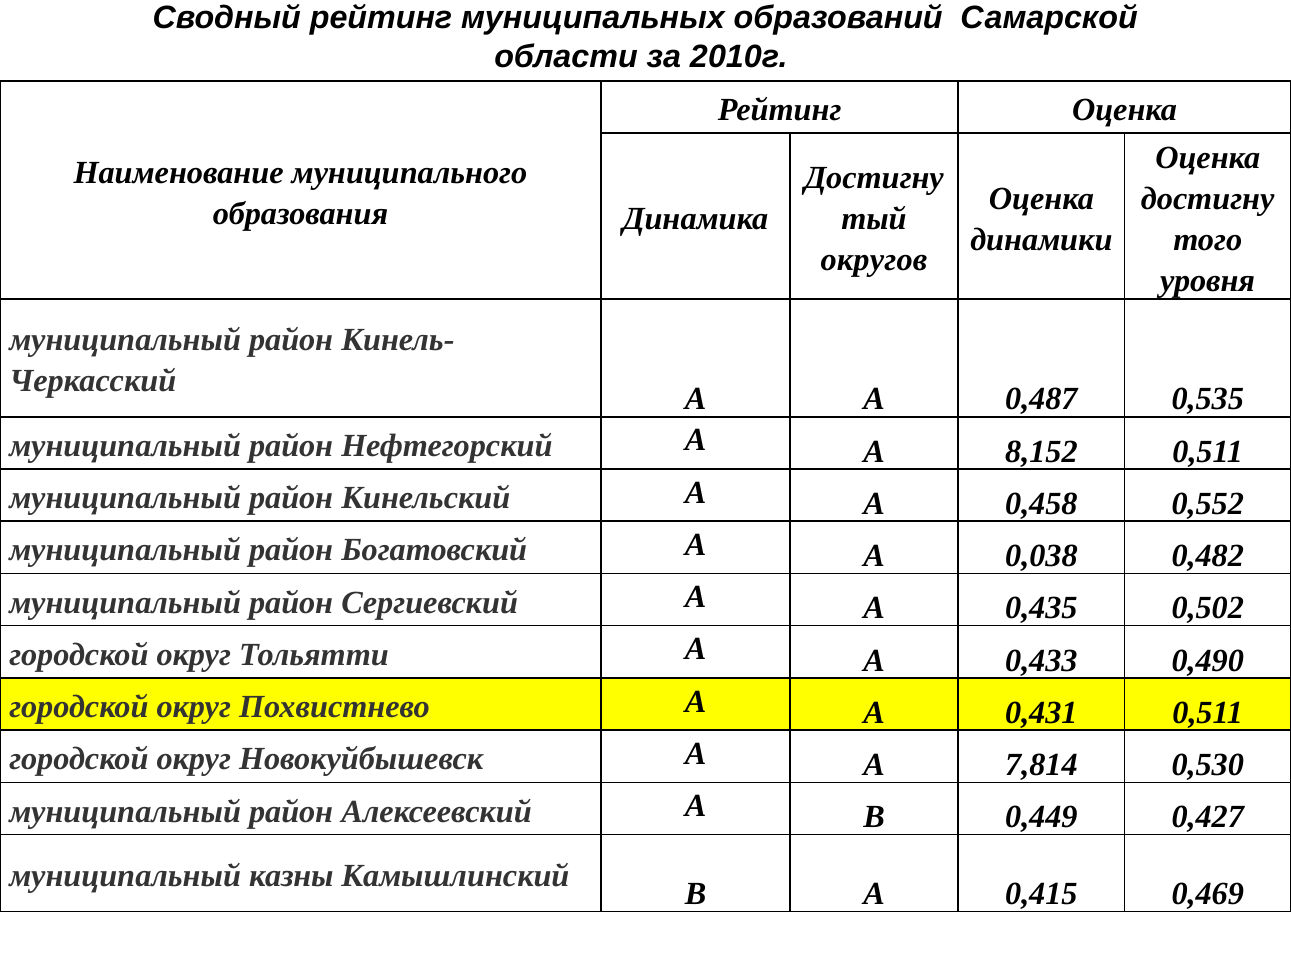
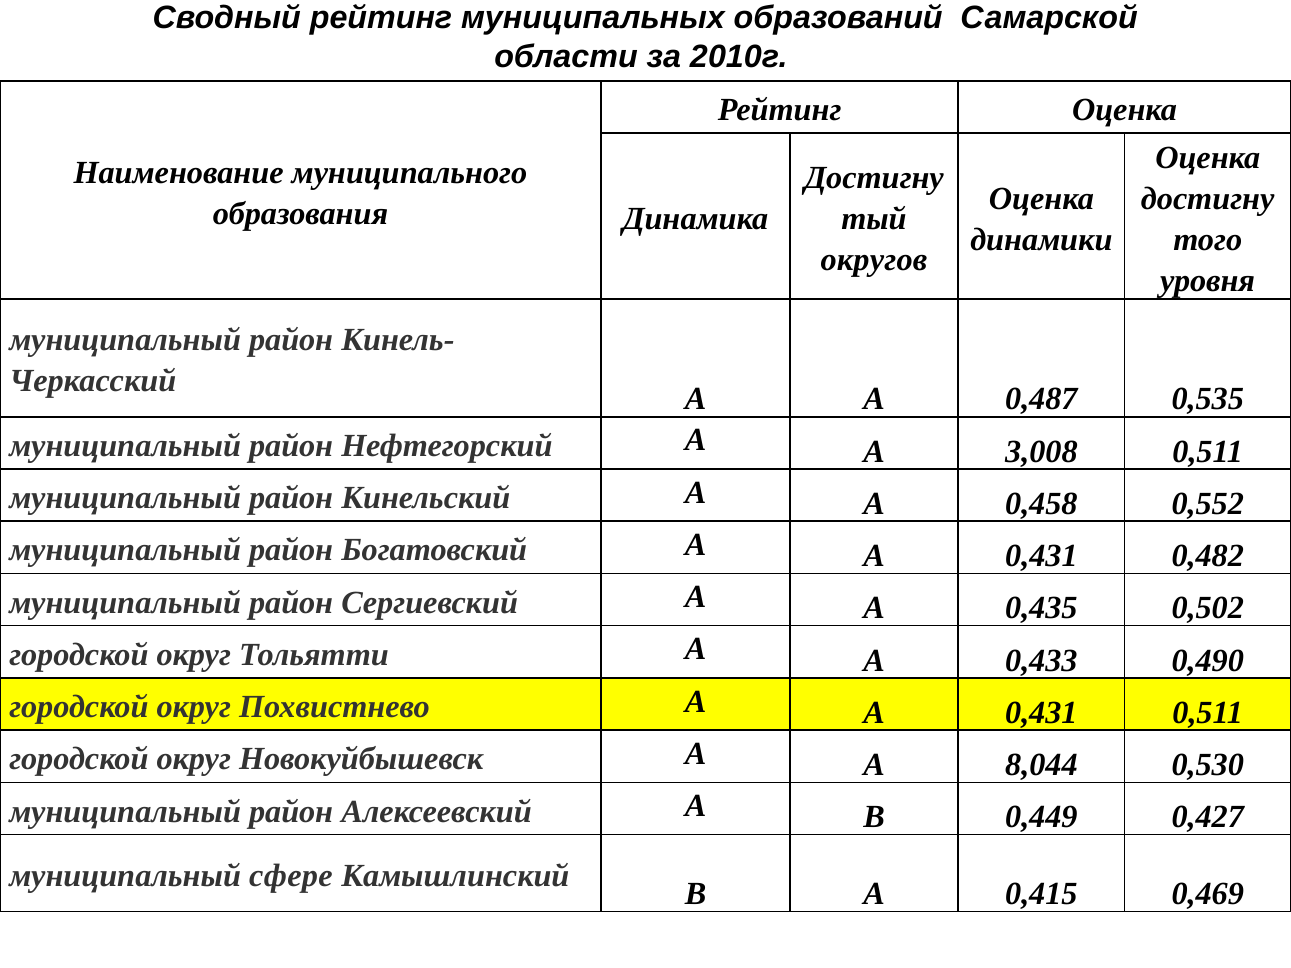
8,152: 8,152 -> 3,008 (1041, 452)
Богатовский А А 0,038: 0,038 -> 0,431 (1041, 556)
7,814: 7,814 -> 8,044 (1041, 765)
казны: казны -> сфере (291, 876)
